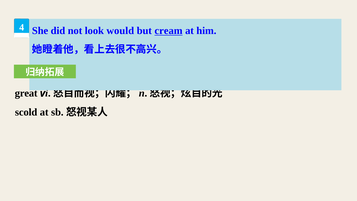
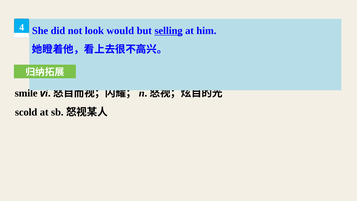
cream: cream -> selling (169, 31)
great: great -> smile (26, 93)
